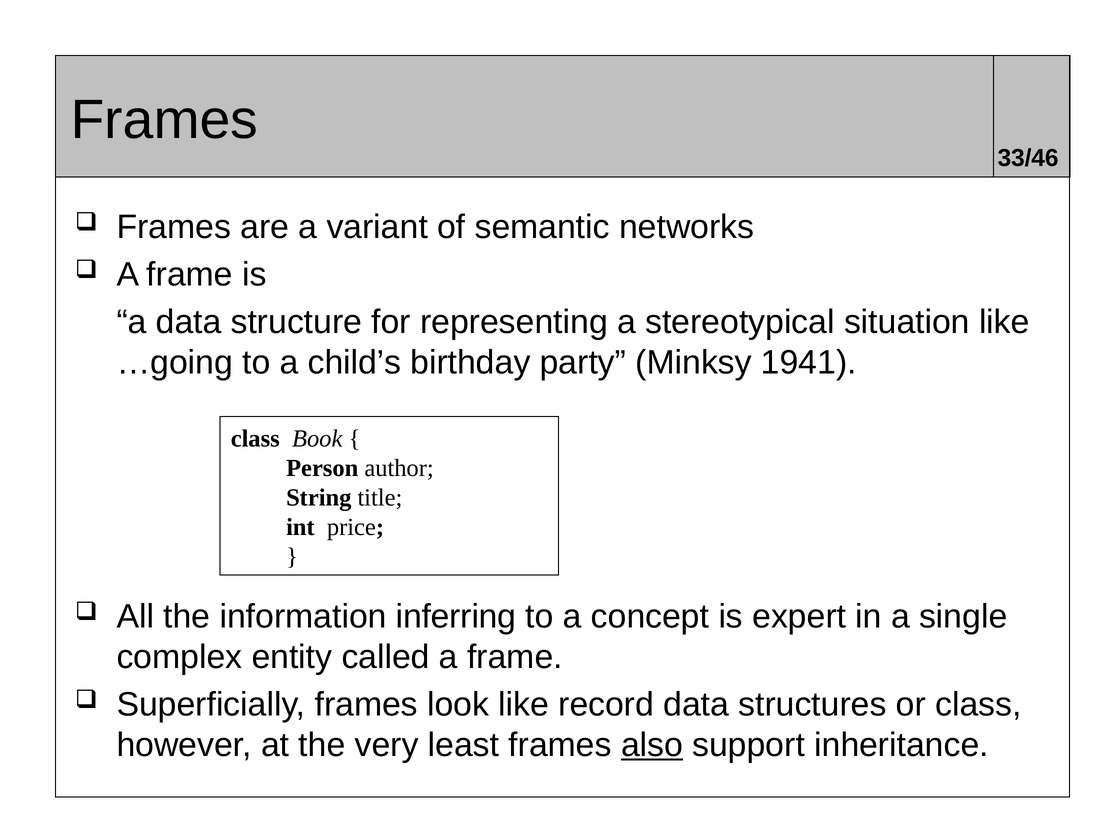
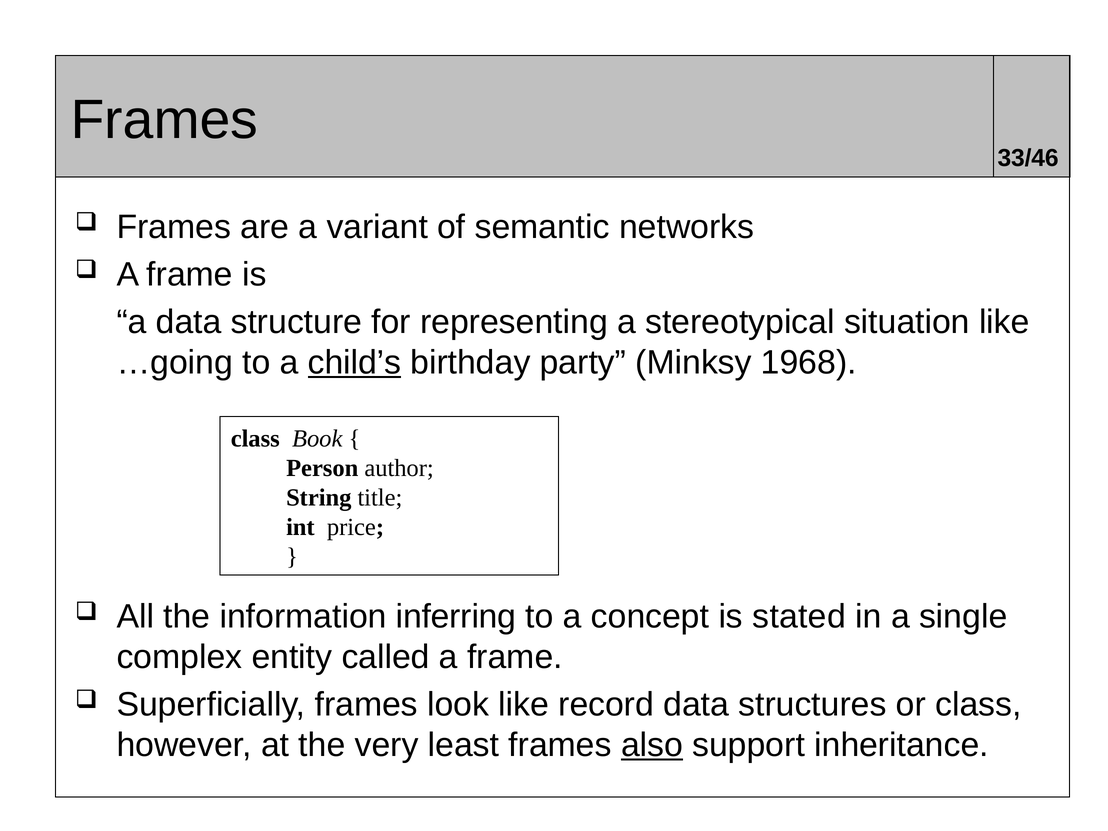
child’s underline: none -> present (354, 362)
1941: 1941 -> 1968 (809, 362)
expert: expert -> stated (799, 617)
